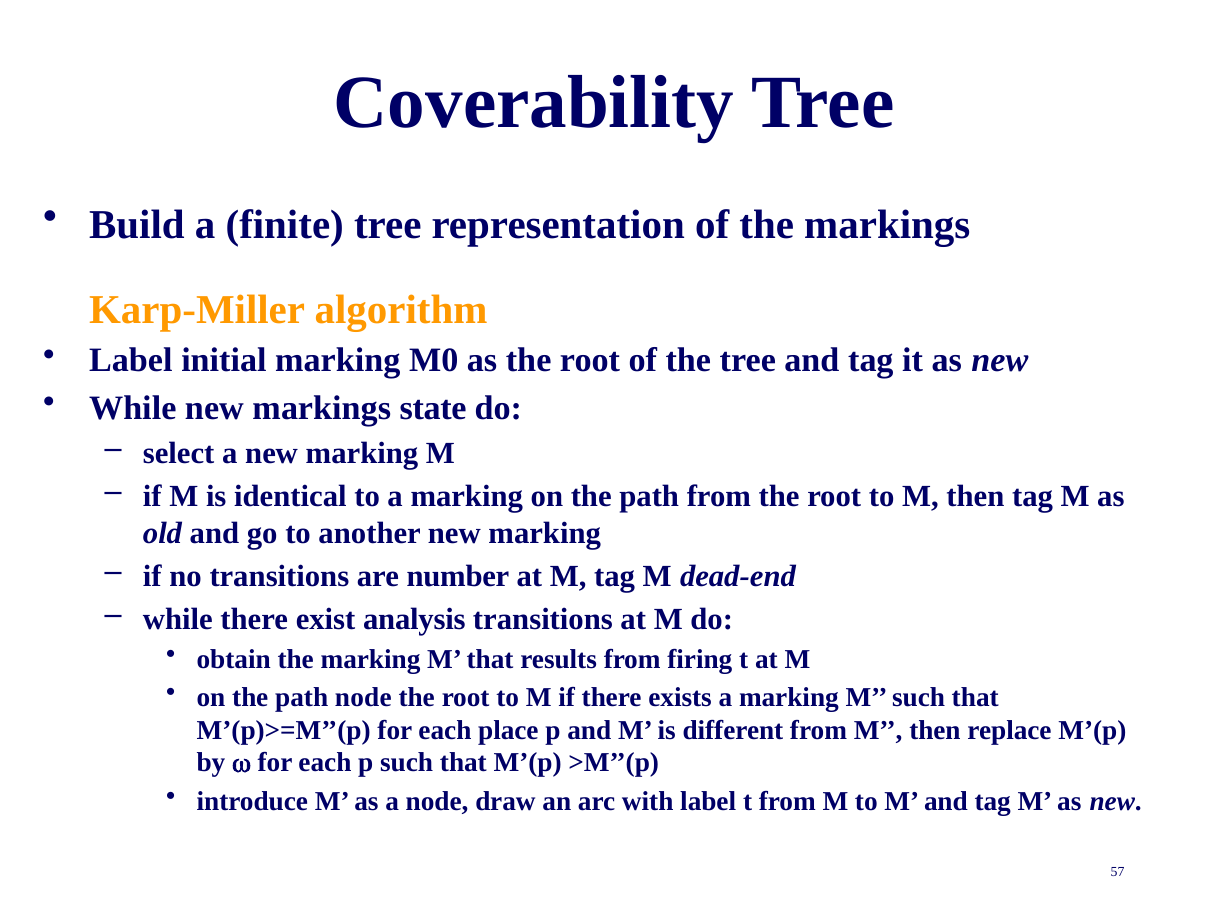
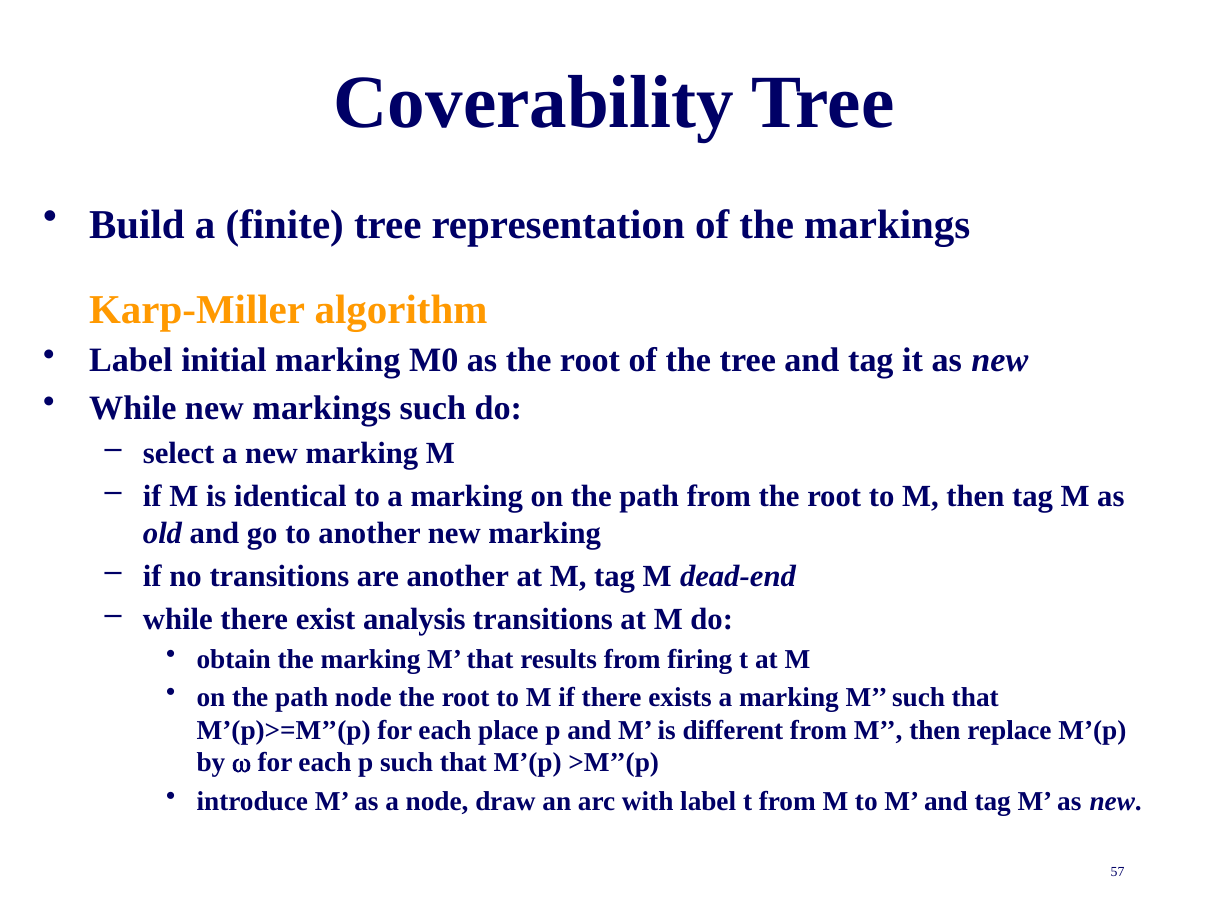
markings state: state -> such (433, 408)
are number: number -> another (458, 576)
